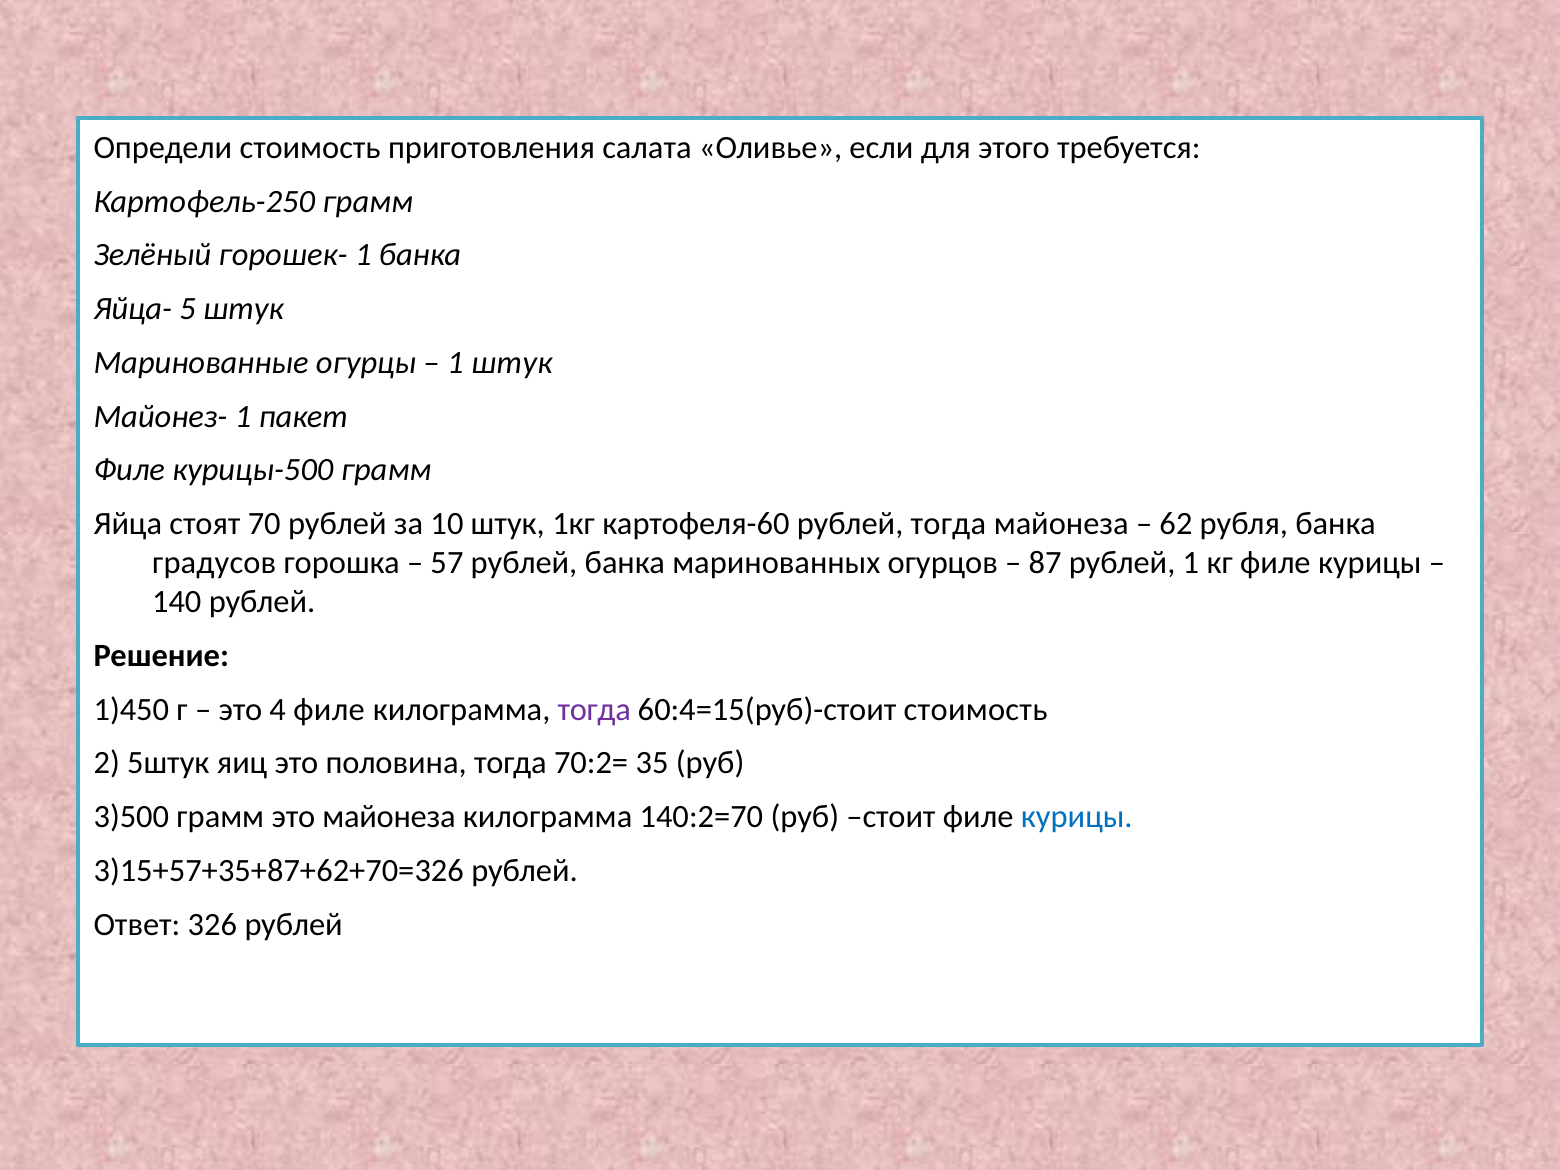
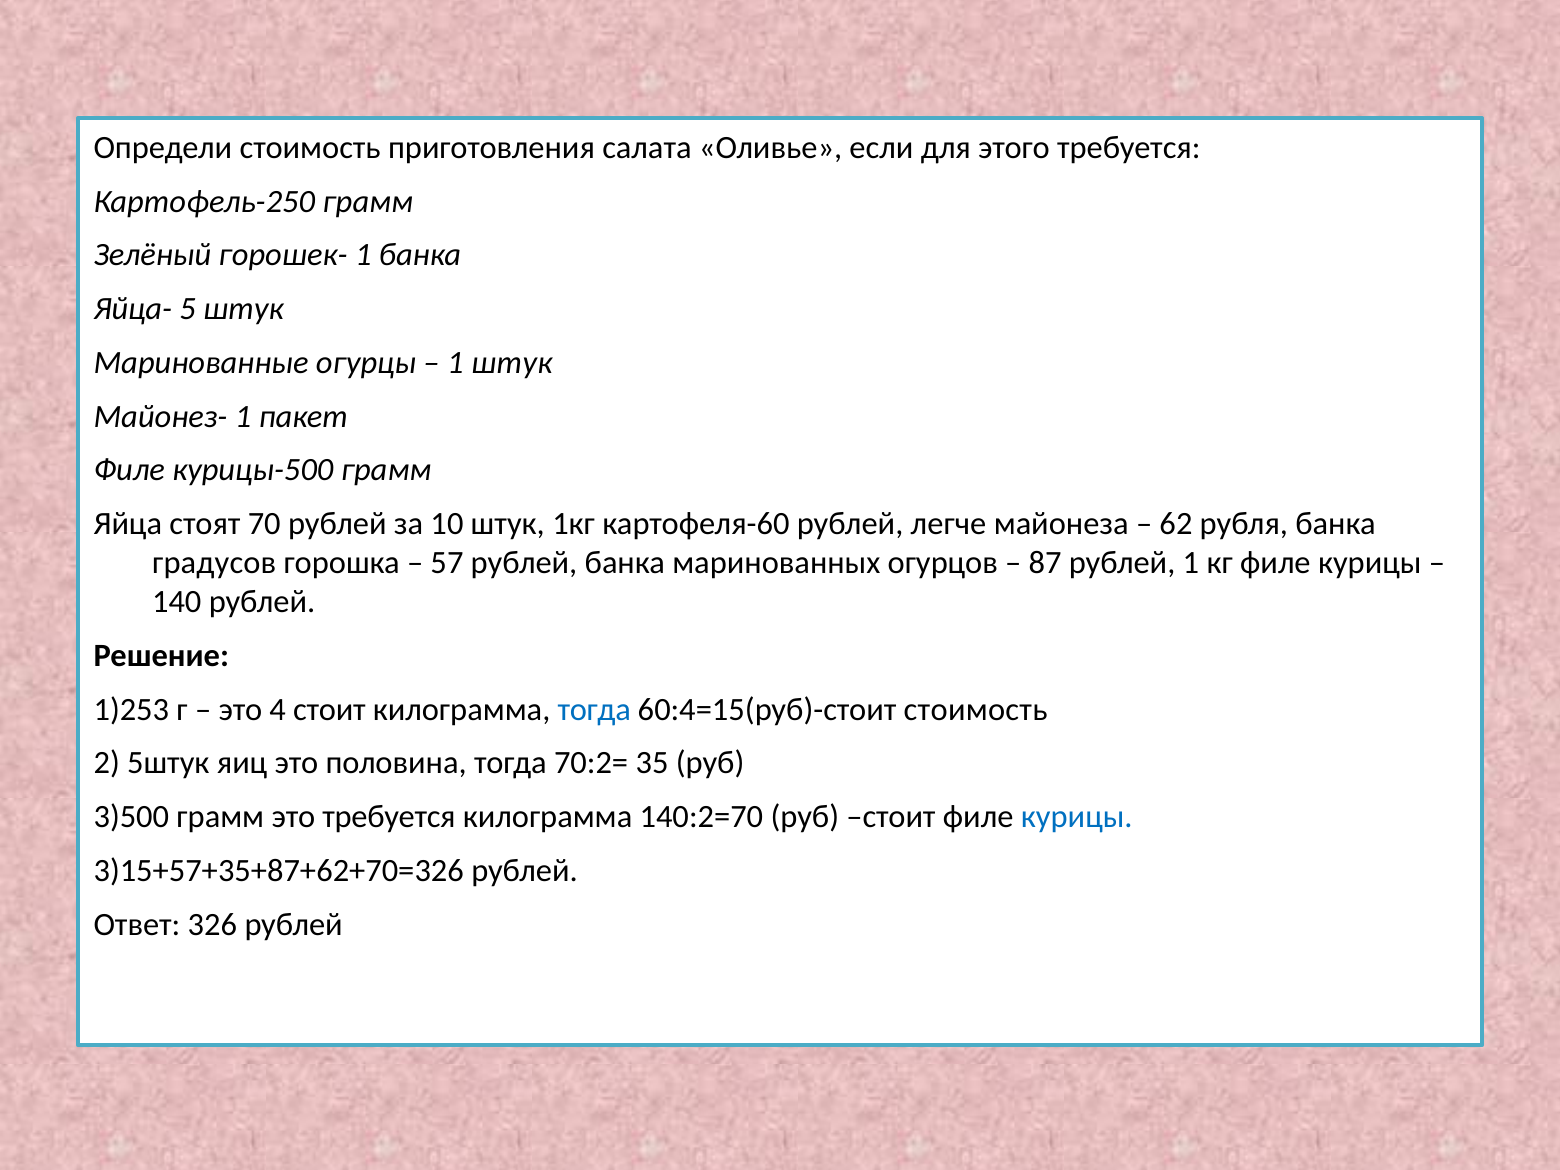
рублей тогда: тогда -> легче (948, 524)
1)450: 1)450 -> 1)253 (131, 709)
4 филе: филе -> стоит (329, 709)
тогда colour: purple -> blue (594, 709)
это майонеза: майонеза -> требуется (389, 817)
